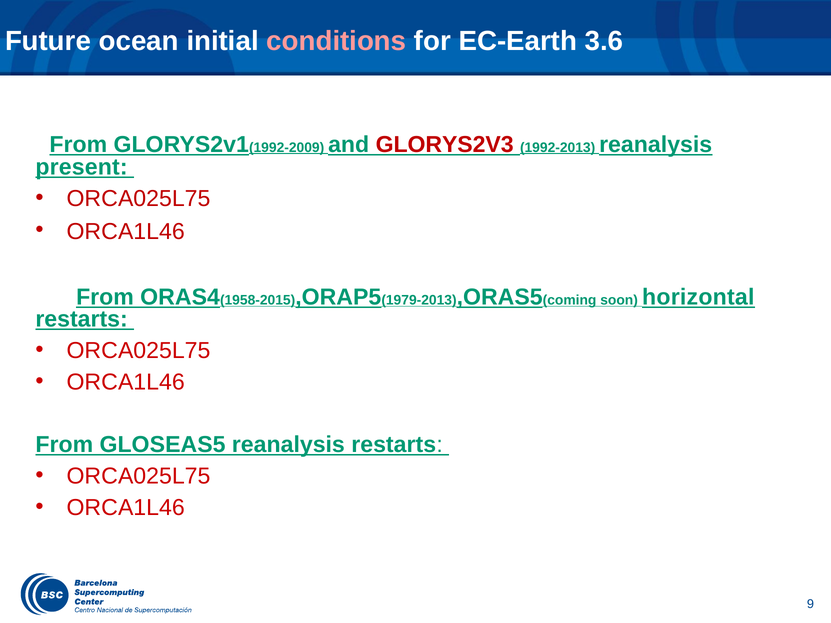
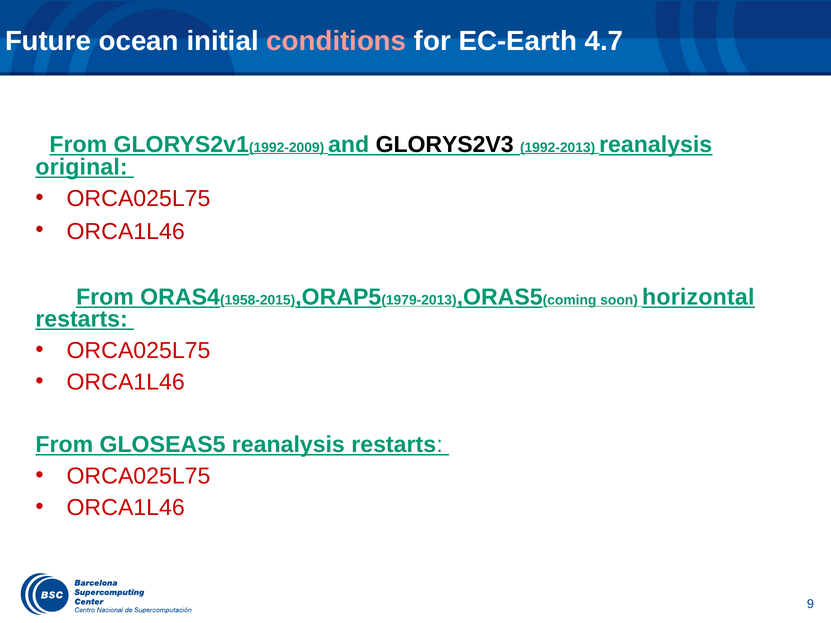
3.6: 3.6 -> 4.7 (604, 41)
GLORYS2V3 colour: red -> black (445, 145)
present: present -> original (82, 167)
